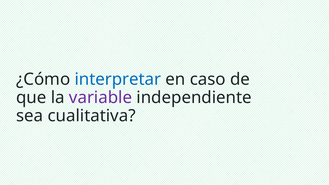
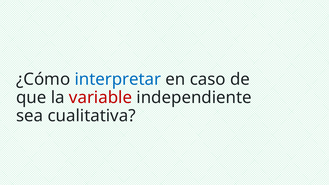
variable colour: purple -> red (101, 98)
